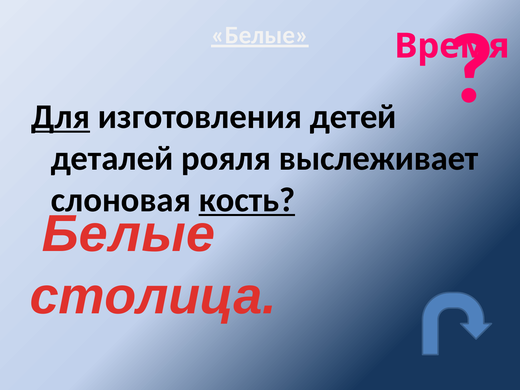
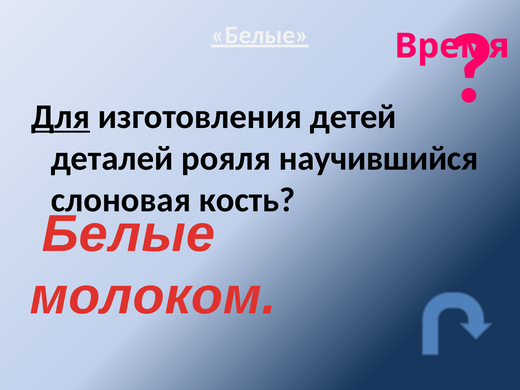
выслеживает: выслеживает -> научившийся (379, 158)
кость underline: present -> none (247, 200)
столица: столица -> молоком (153, 296)
